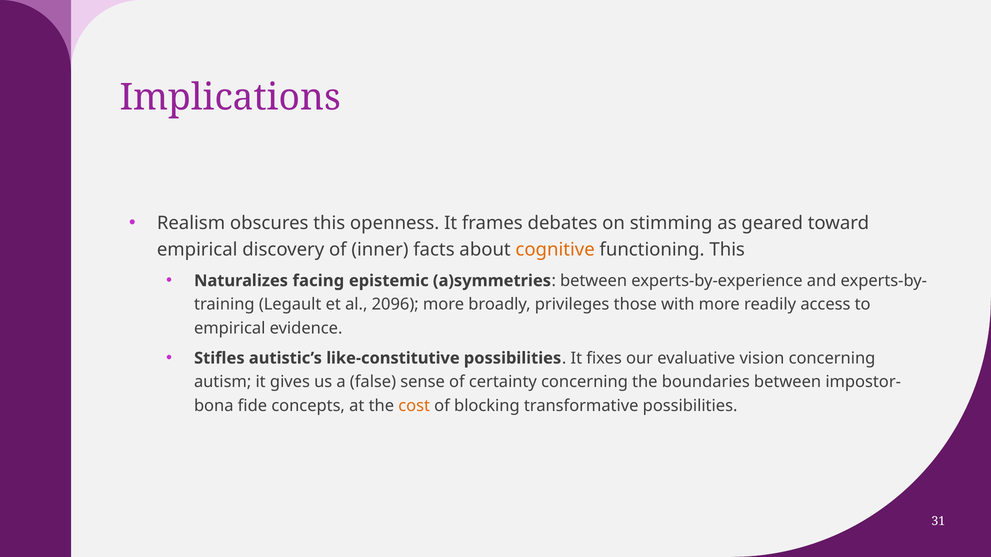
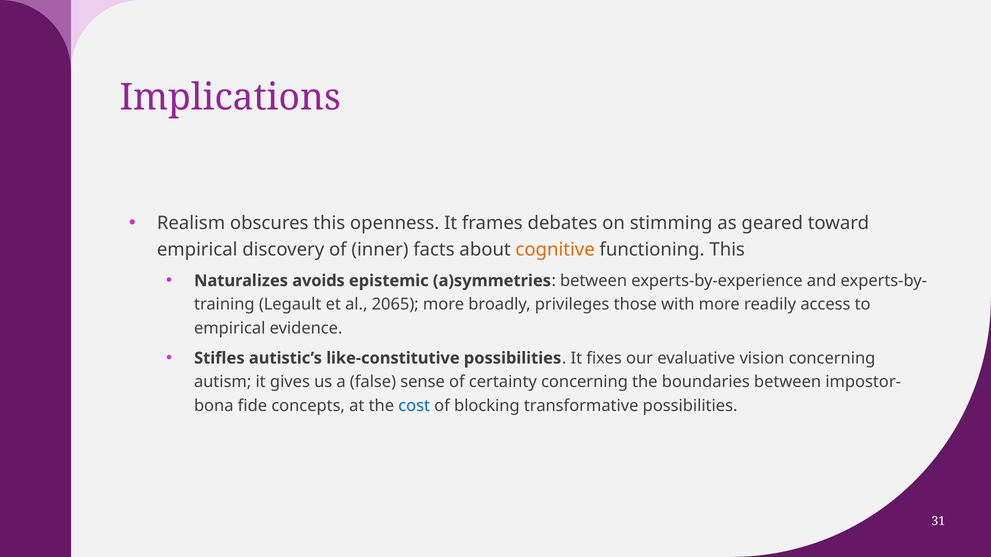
facing: facing -> avoids (319, 281)
2096: 2096 -> 2065 (395, 305)
cost colour: orange -> blue (414, 406)
